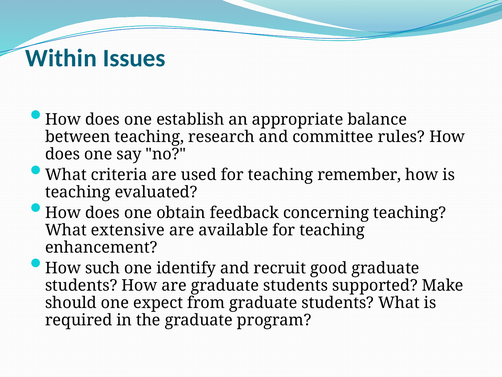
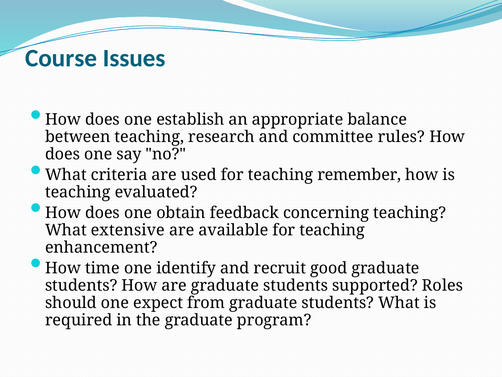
Within: Within -> Course (61, 58)
such: such -> time (102, 268)
Make: Make -> Roles (443, 285)
